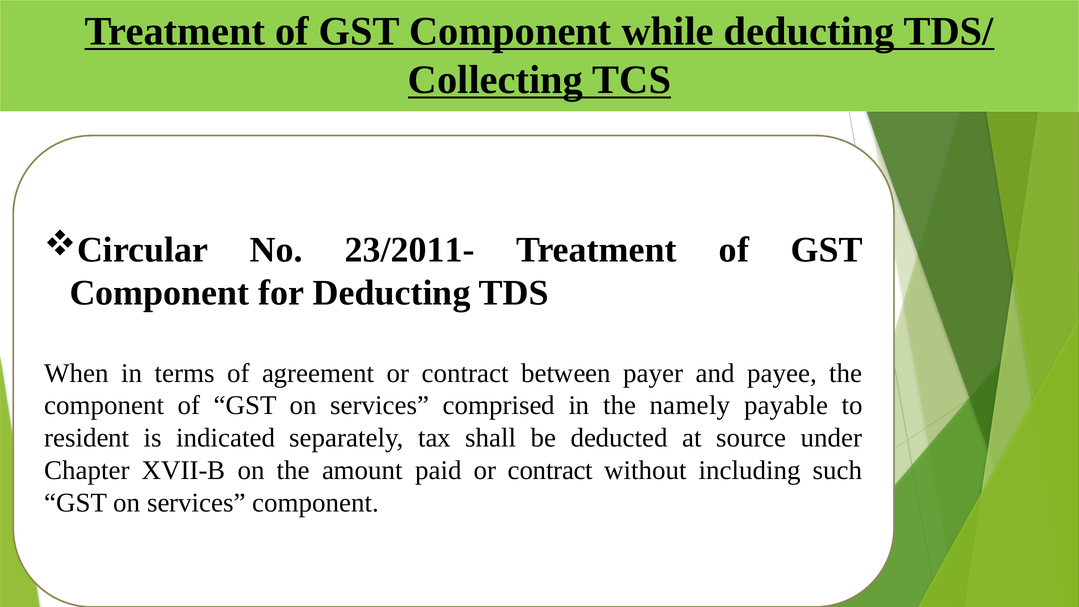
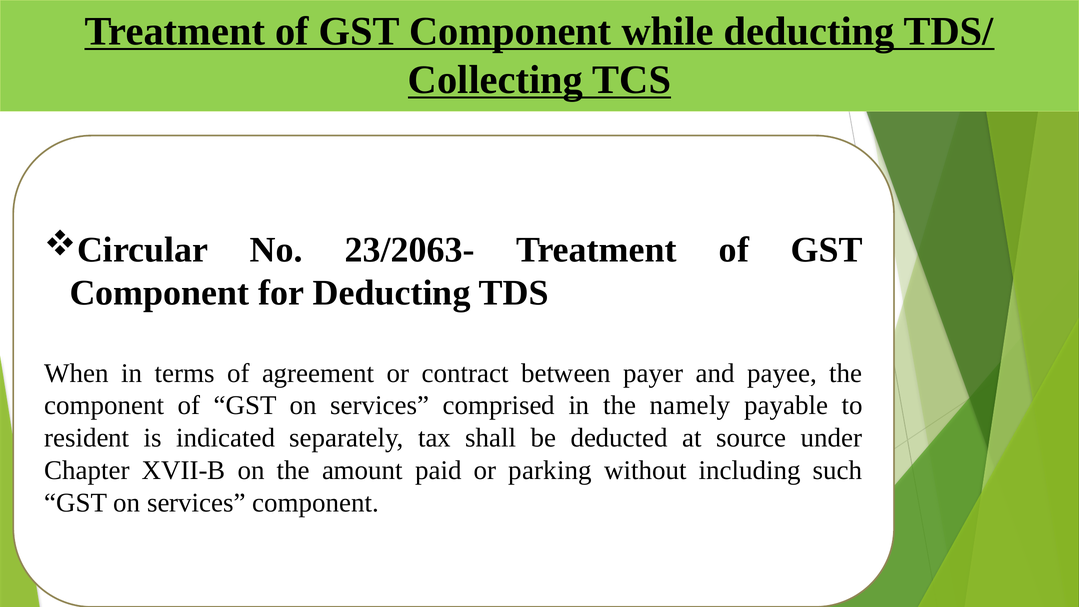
23/2011-: 23/2011- -> 23/2063- (410, 250)
paid or contract: contract -> parking (550, 470)
